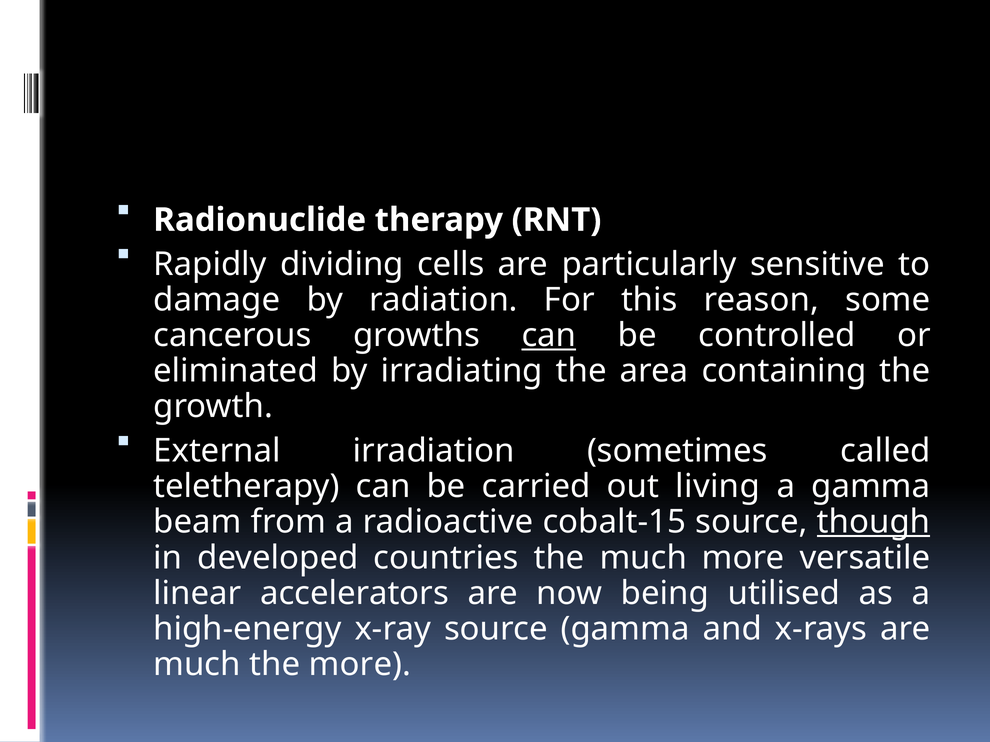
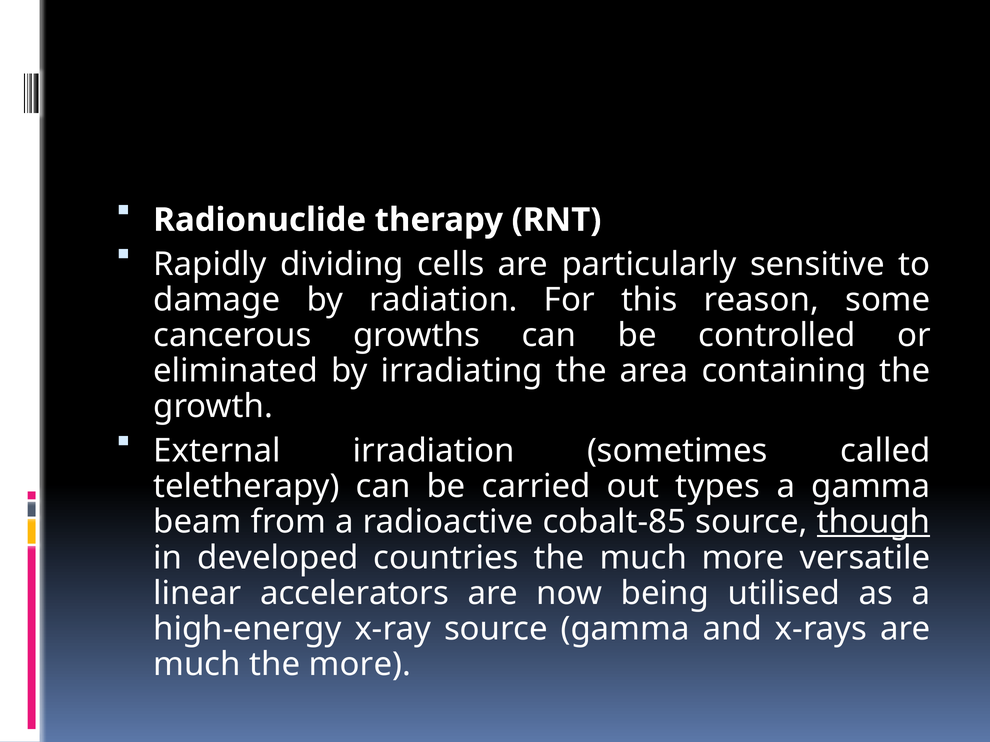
can underline: present -> none (549, 336)
living: living -> types (718, 487)
cobalt-15: cobalt-15 -> cobalt-85 (614, 522)
